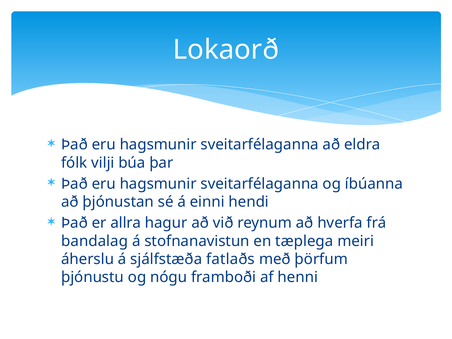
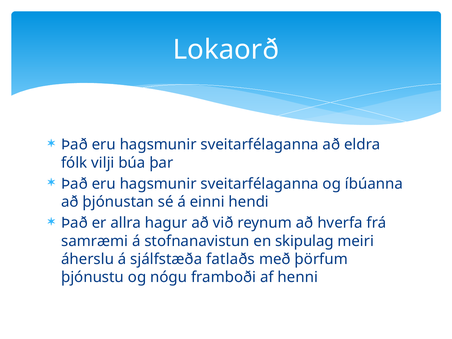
bandalag: bandalag -> samræmi (95, 241)
tæplega: tæplega -> skipulag (304, 241)
